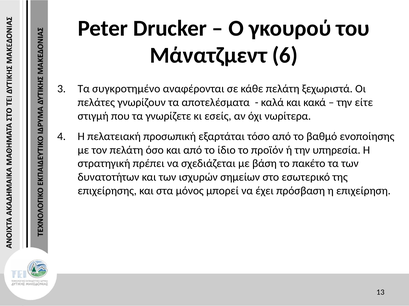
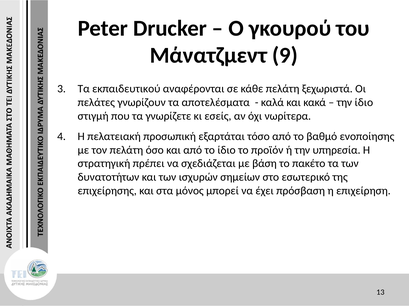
6: 6 -> 9 (285, 56)
συγκροτημένο: συγκροτημένο -> εκπαιδευτικού (126, 89)
την είτε: είτε -> ίδιο (364, 103)
